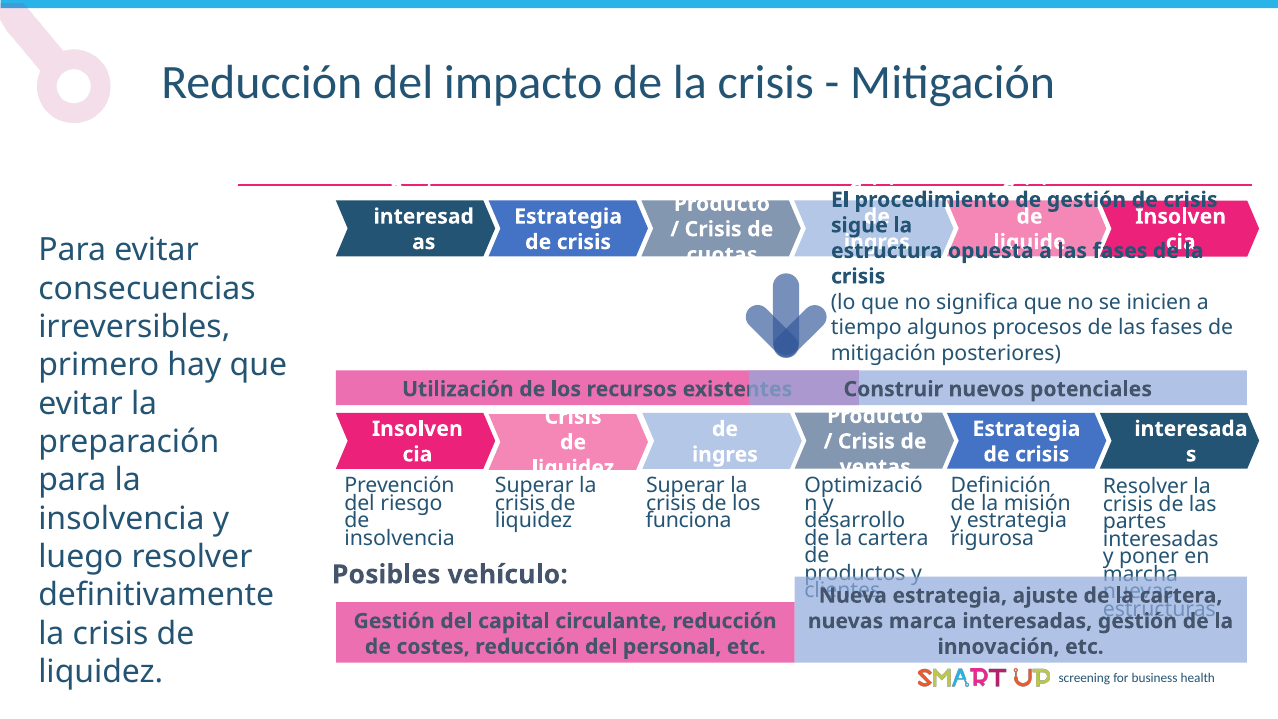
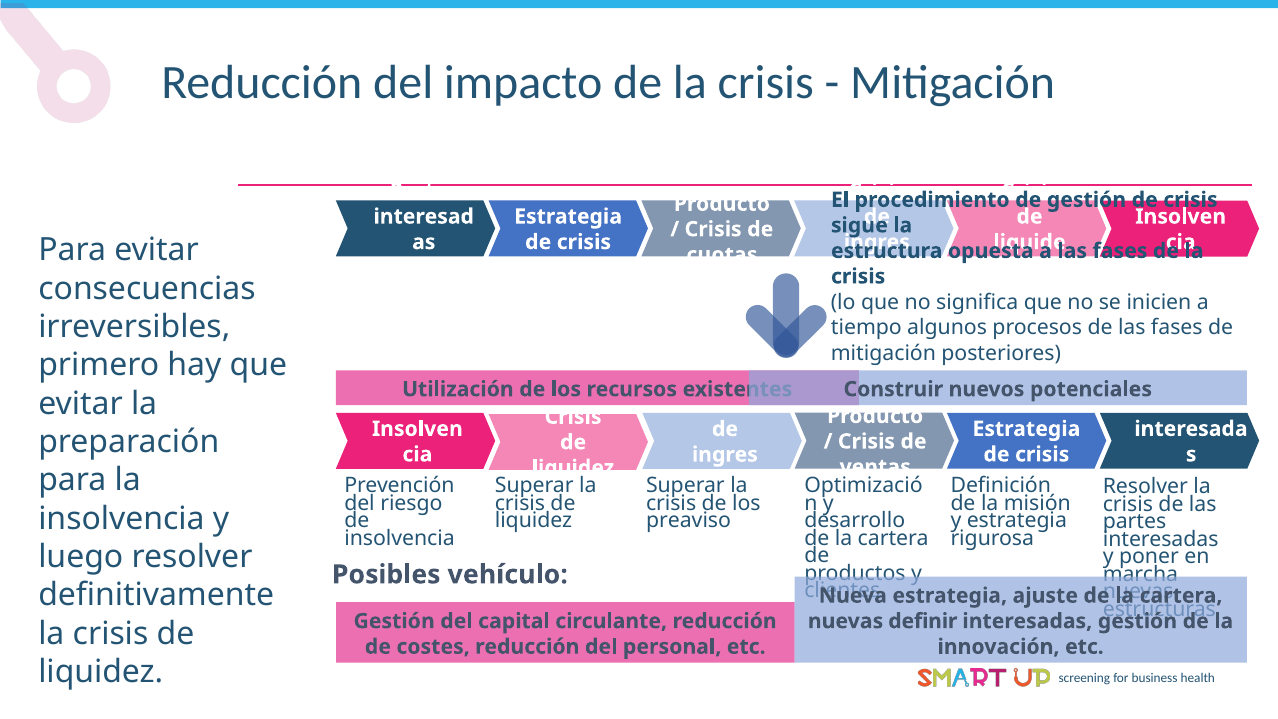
funciona: funciona -> preaviso (689, 521)
marca: marca -> definir (923, 621)
